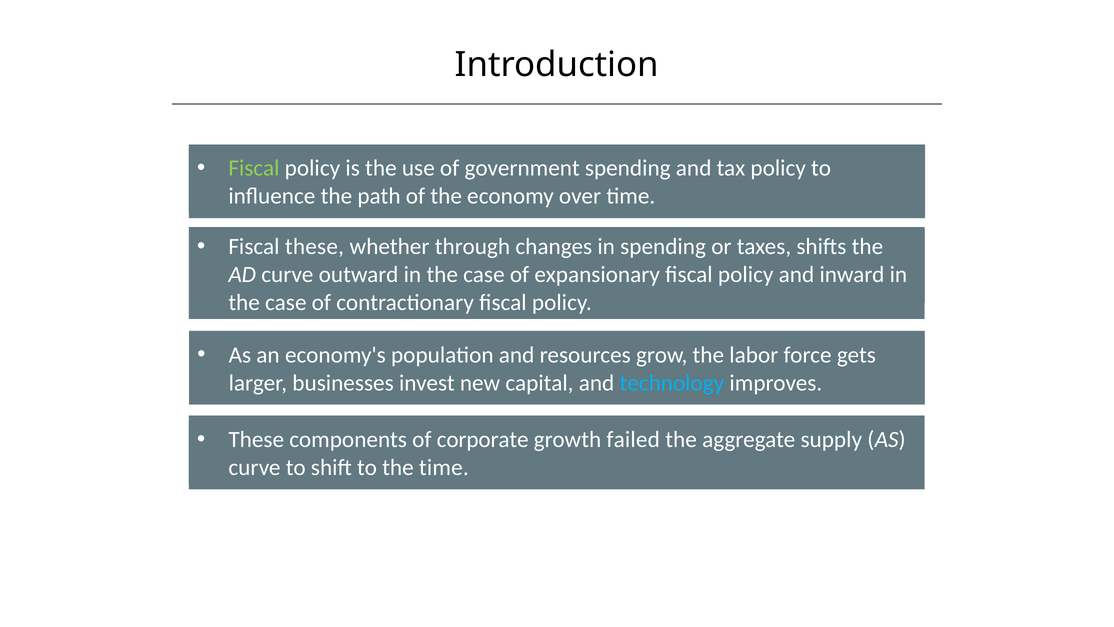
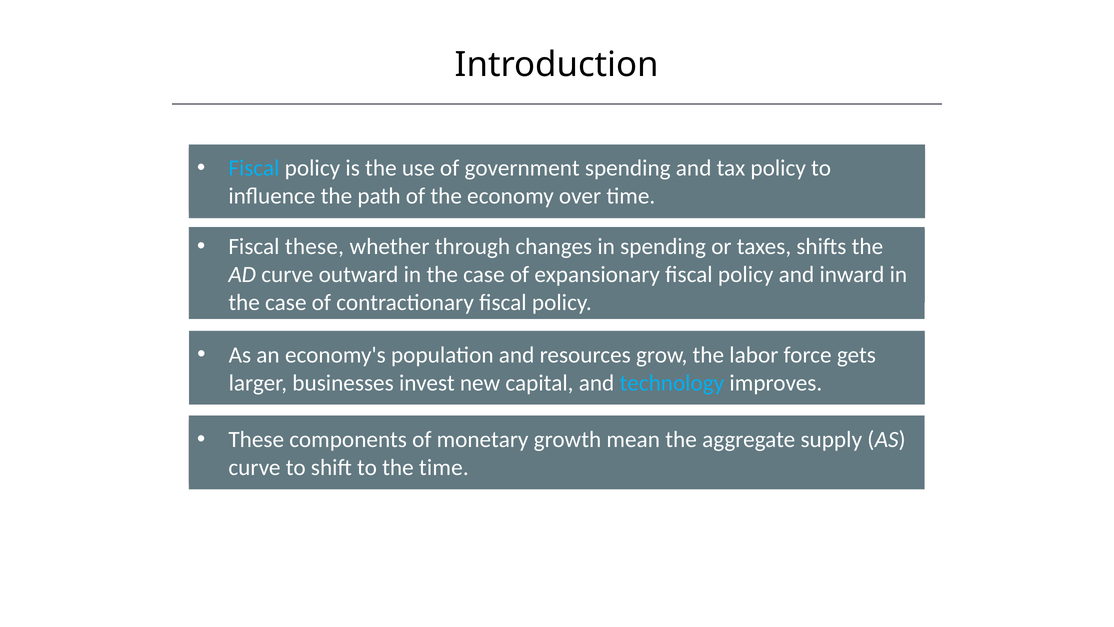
Fiscal colour: light green -> light blue (254, 168)
corporate: corporate -> monetary (483, 439)
failed: failed -> mean (633, 439)
